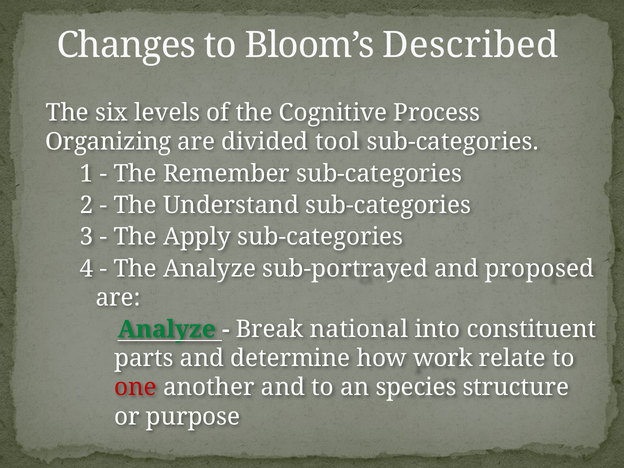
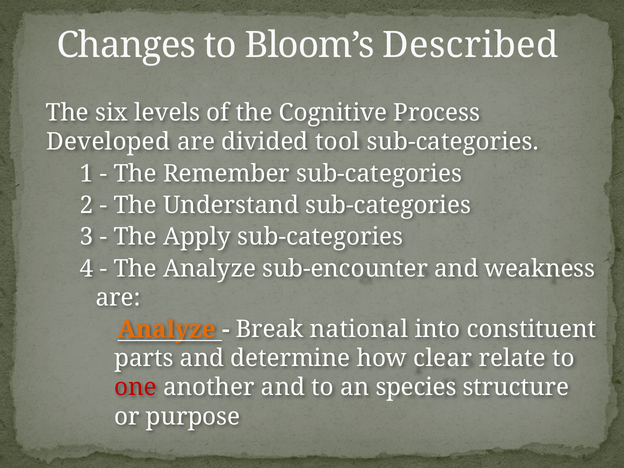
Organizing: Organizing -> Developed (108, 142)
sub-portrayed: sub-portrayed -> sub-encounter (345, 269)
proposed: proposed -> weakness (540, 269)
Analyze colour: green -> orange (167, 329)
work: work -> clear (443, 358)
